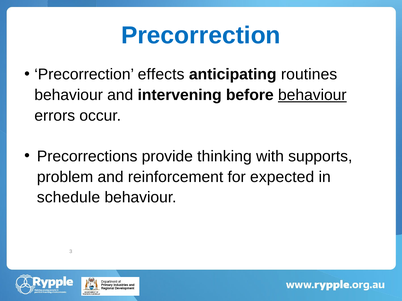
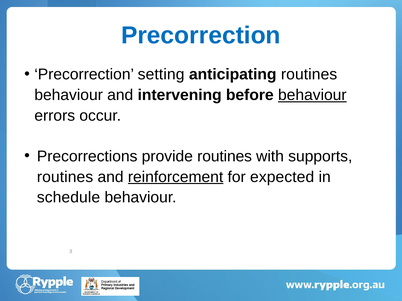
effects: effects -> setting (161, 75)
provide thinking: thinking -> routines (225, 157)
problem: problem -> routines (65, 177)
reinforcement underline: none -> present (176, 177)
